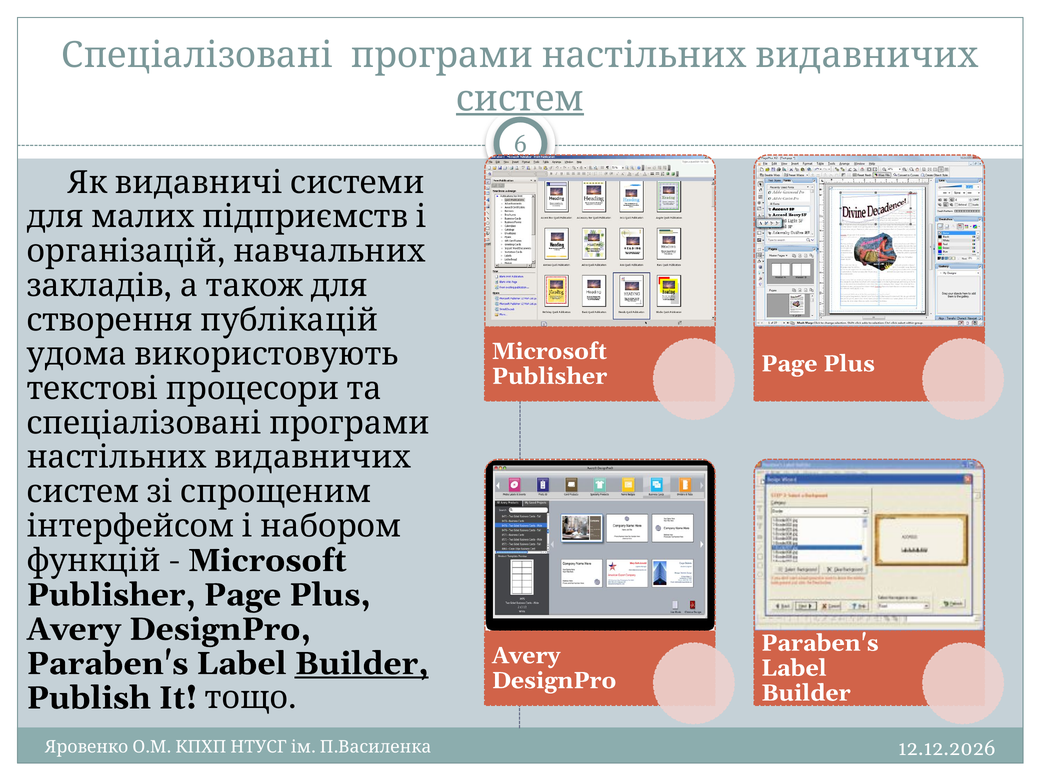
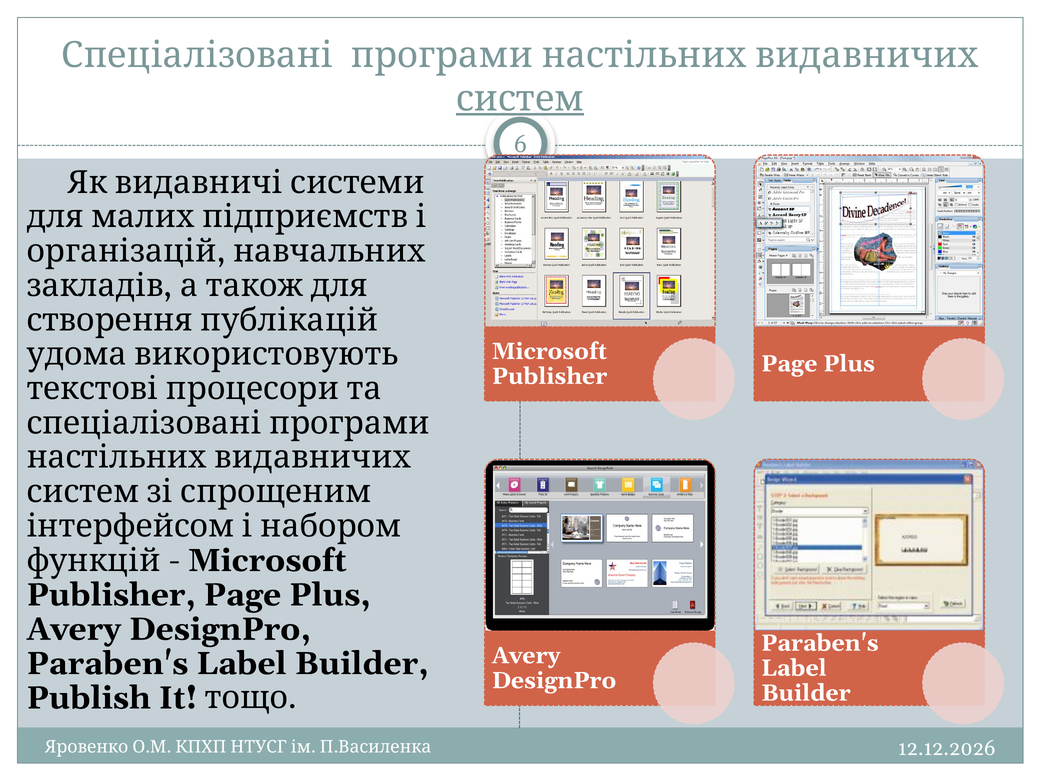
Builder underline: present -> none (362, 663)
